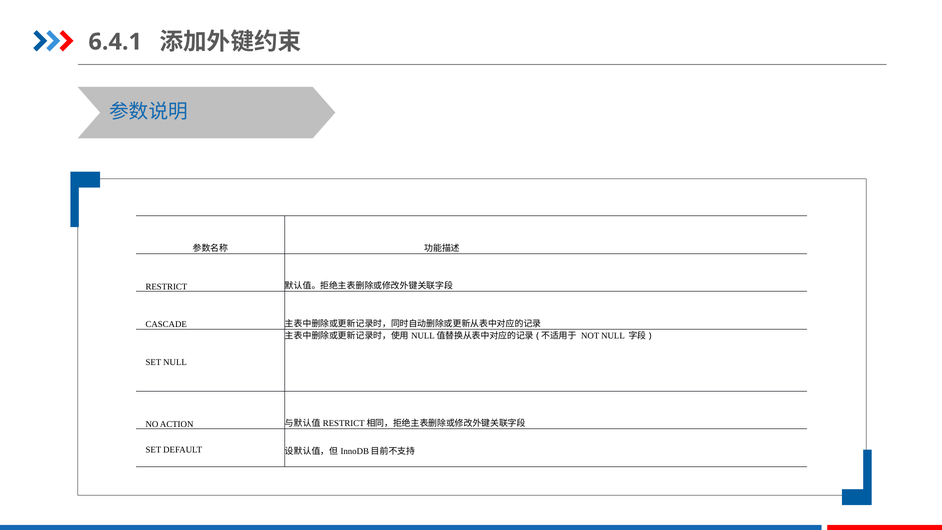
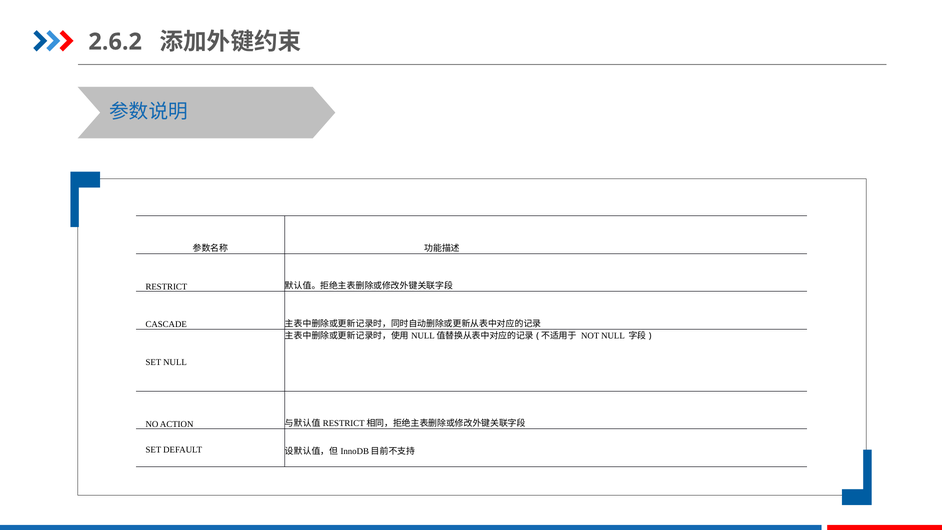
6.4.1: 6.4.1 -> 2.6.2 (115, 42)
